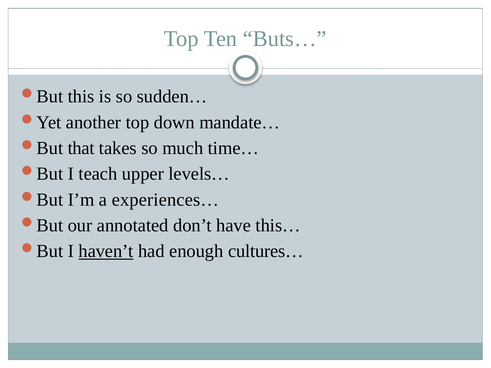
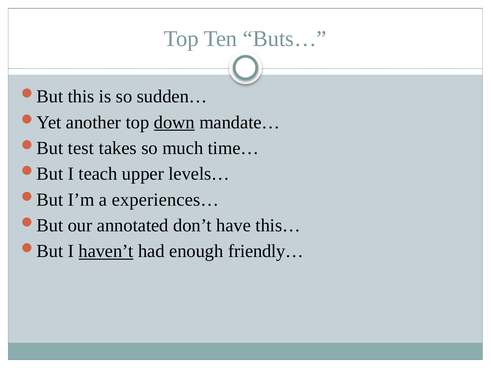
down underline: none -> present (174, 122)
that: that -> test (81, 148)
cultures…: cultures… -> friendly… (266, 251)
